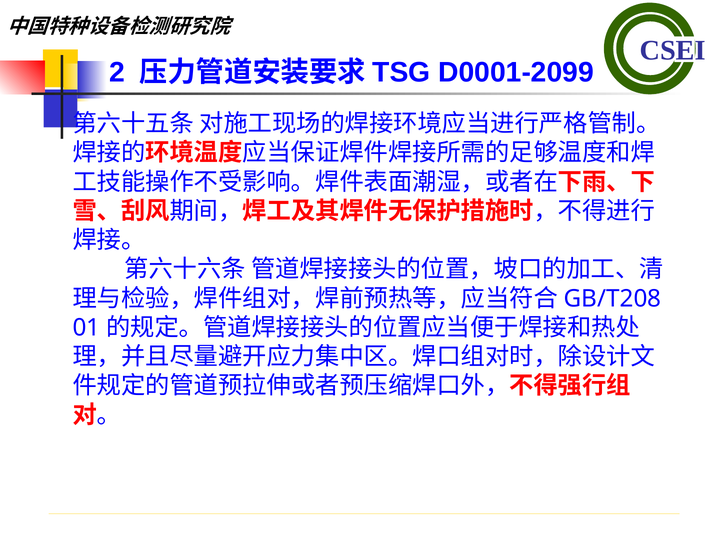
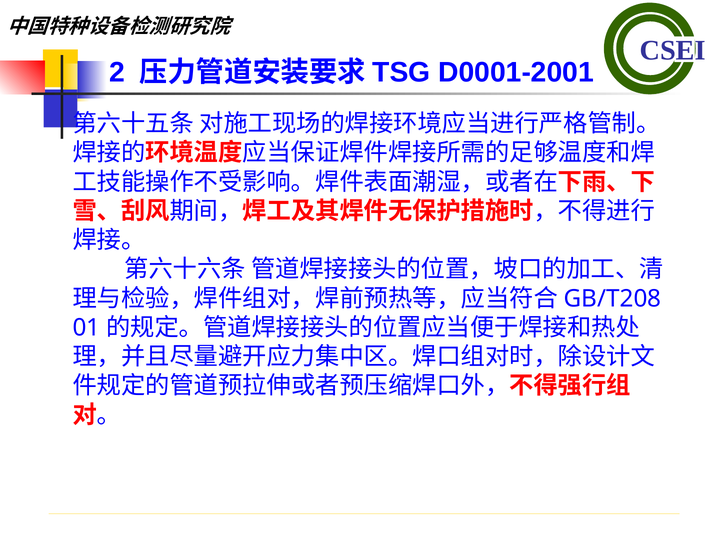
D0001-2099: D0001-2099 -> D0001-2001 (516, 73)
